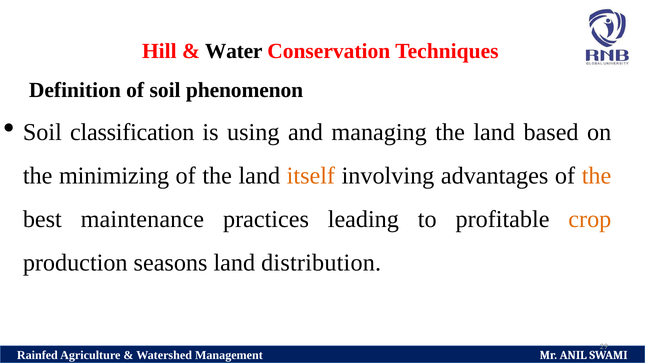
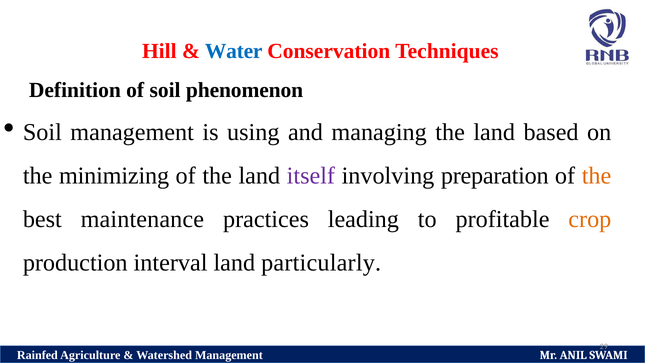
Water colour: black -> blue (234, 51)
Soil classification: classification -> management (132, 132)
itself colour: orange -> purple (311, 176)
advantages: advantages -> preparation (495, 176)
seasons: seasons -> interval (171, 263)
distribution: distribution -> particularly (321, 263)
